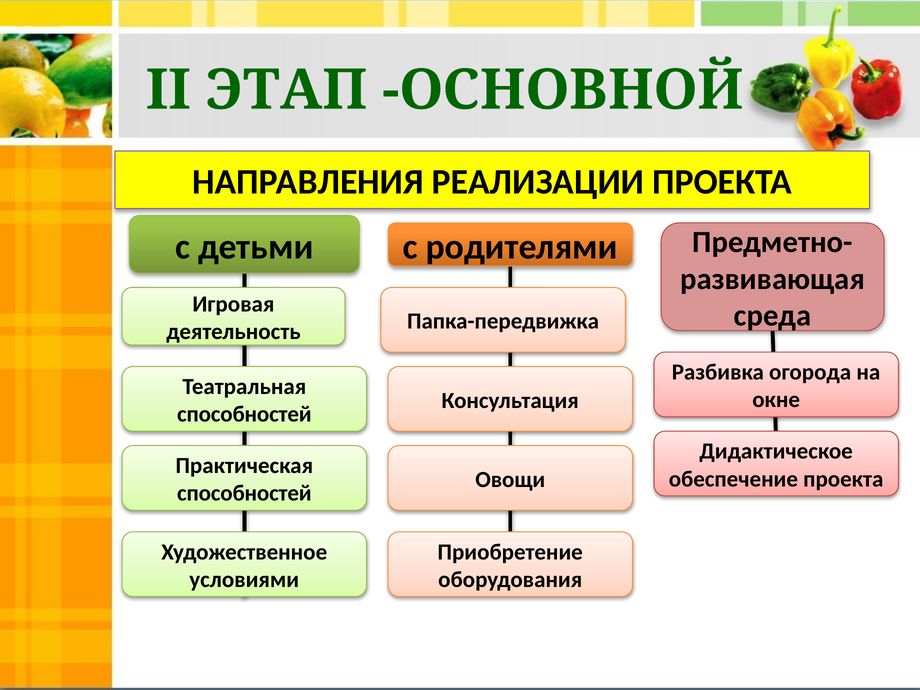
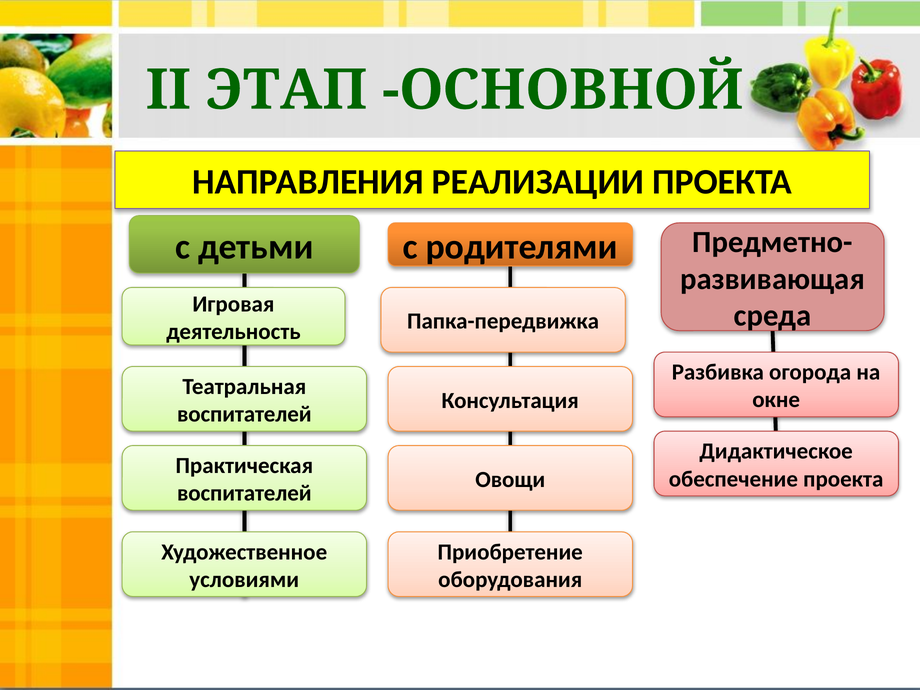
способностей: способностей -> воспитателей (244, 414)
способностей: способностей -> воспитателей (244, 493)
